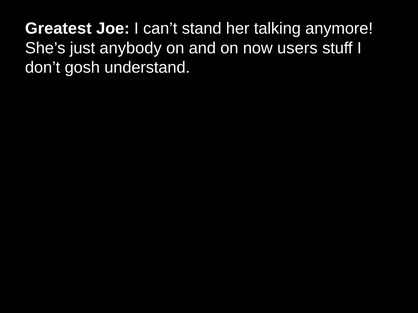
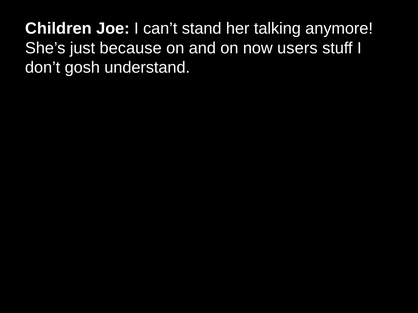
Greatest: Greatest -> Children (58, 29)
anybody: anybody -> because (131, 48)
